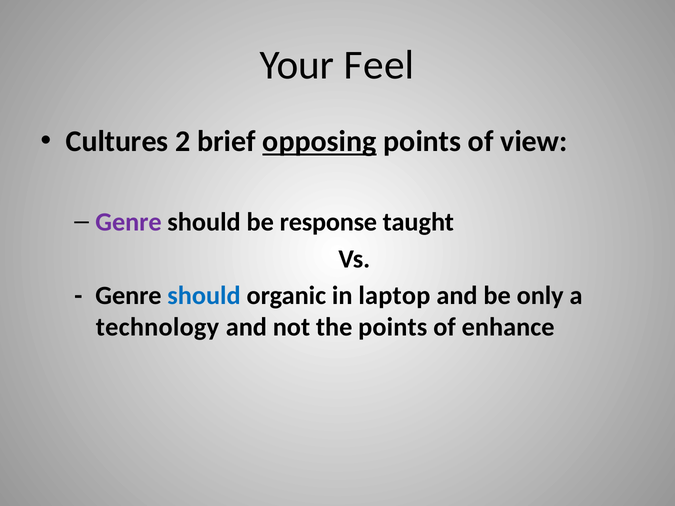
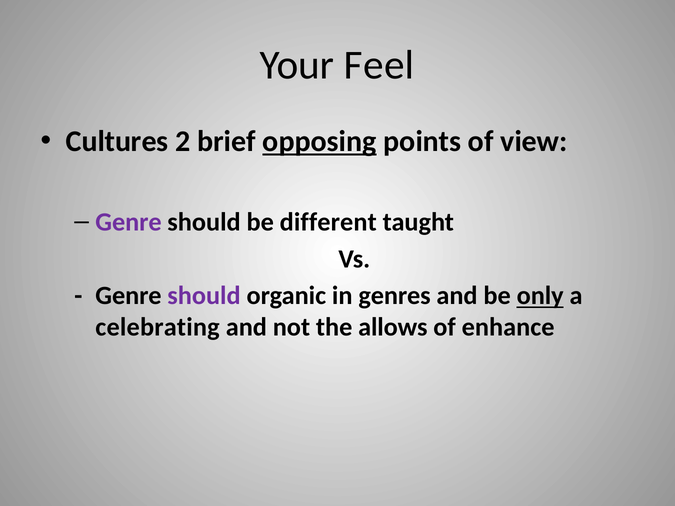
response: response -> different (328, 222)
should colour: blue -> purple (204, 296)
laptop: laptop -> genres (395, 296)
only underline: none -> present (540, 296)
technology: technology -> celebrating (158, 327)
the points: points -> allows (393, 327)
